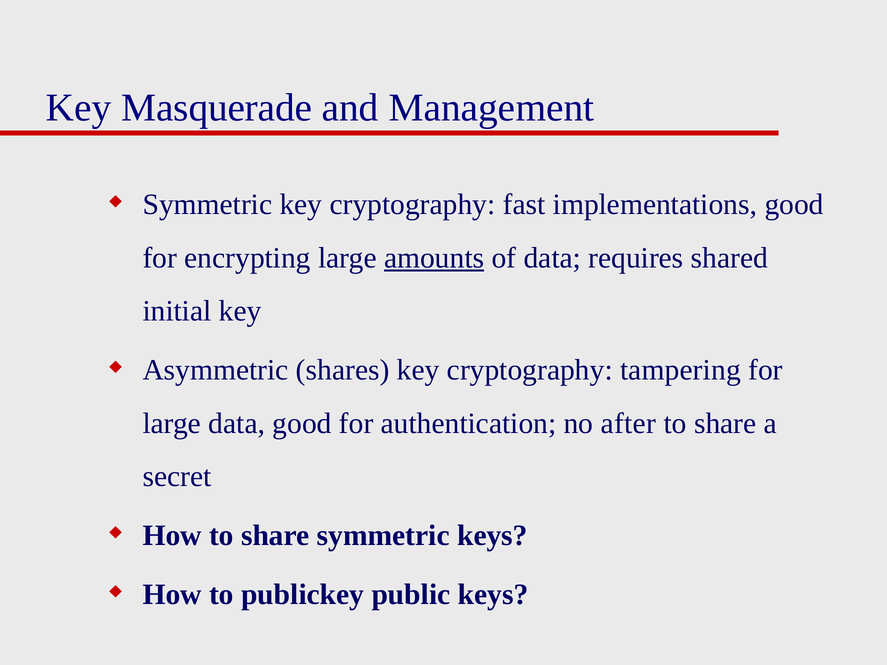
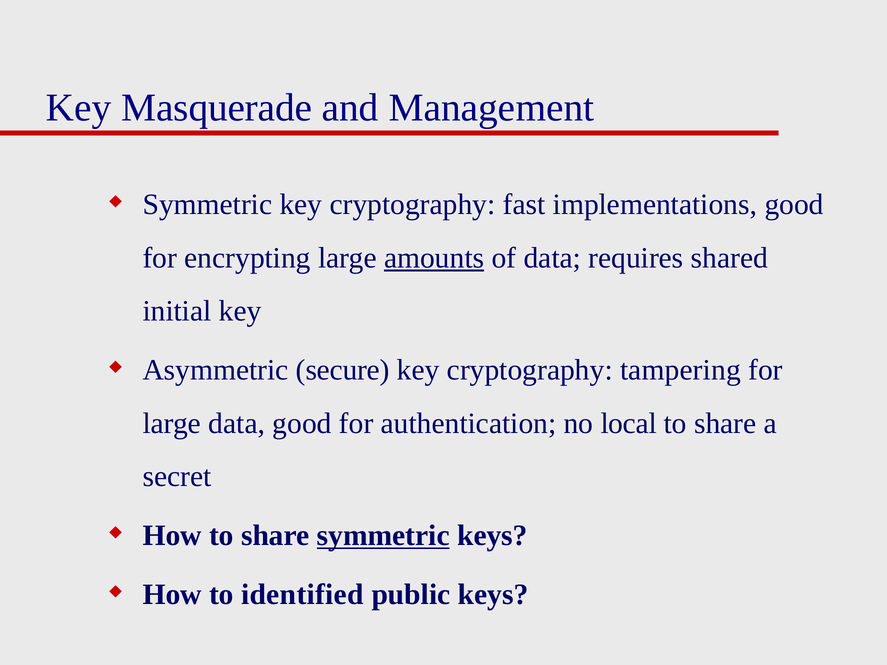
shares: shares -> secure (343, 370)
after: after -> local (629, 423)
symmetric underline: none -> present (383, 536)
publickey: publickey -> identified (302, 595)
